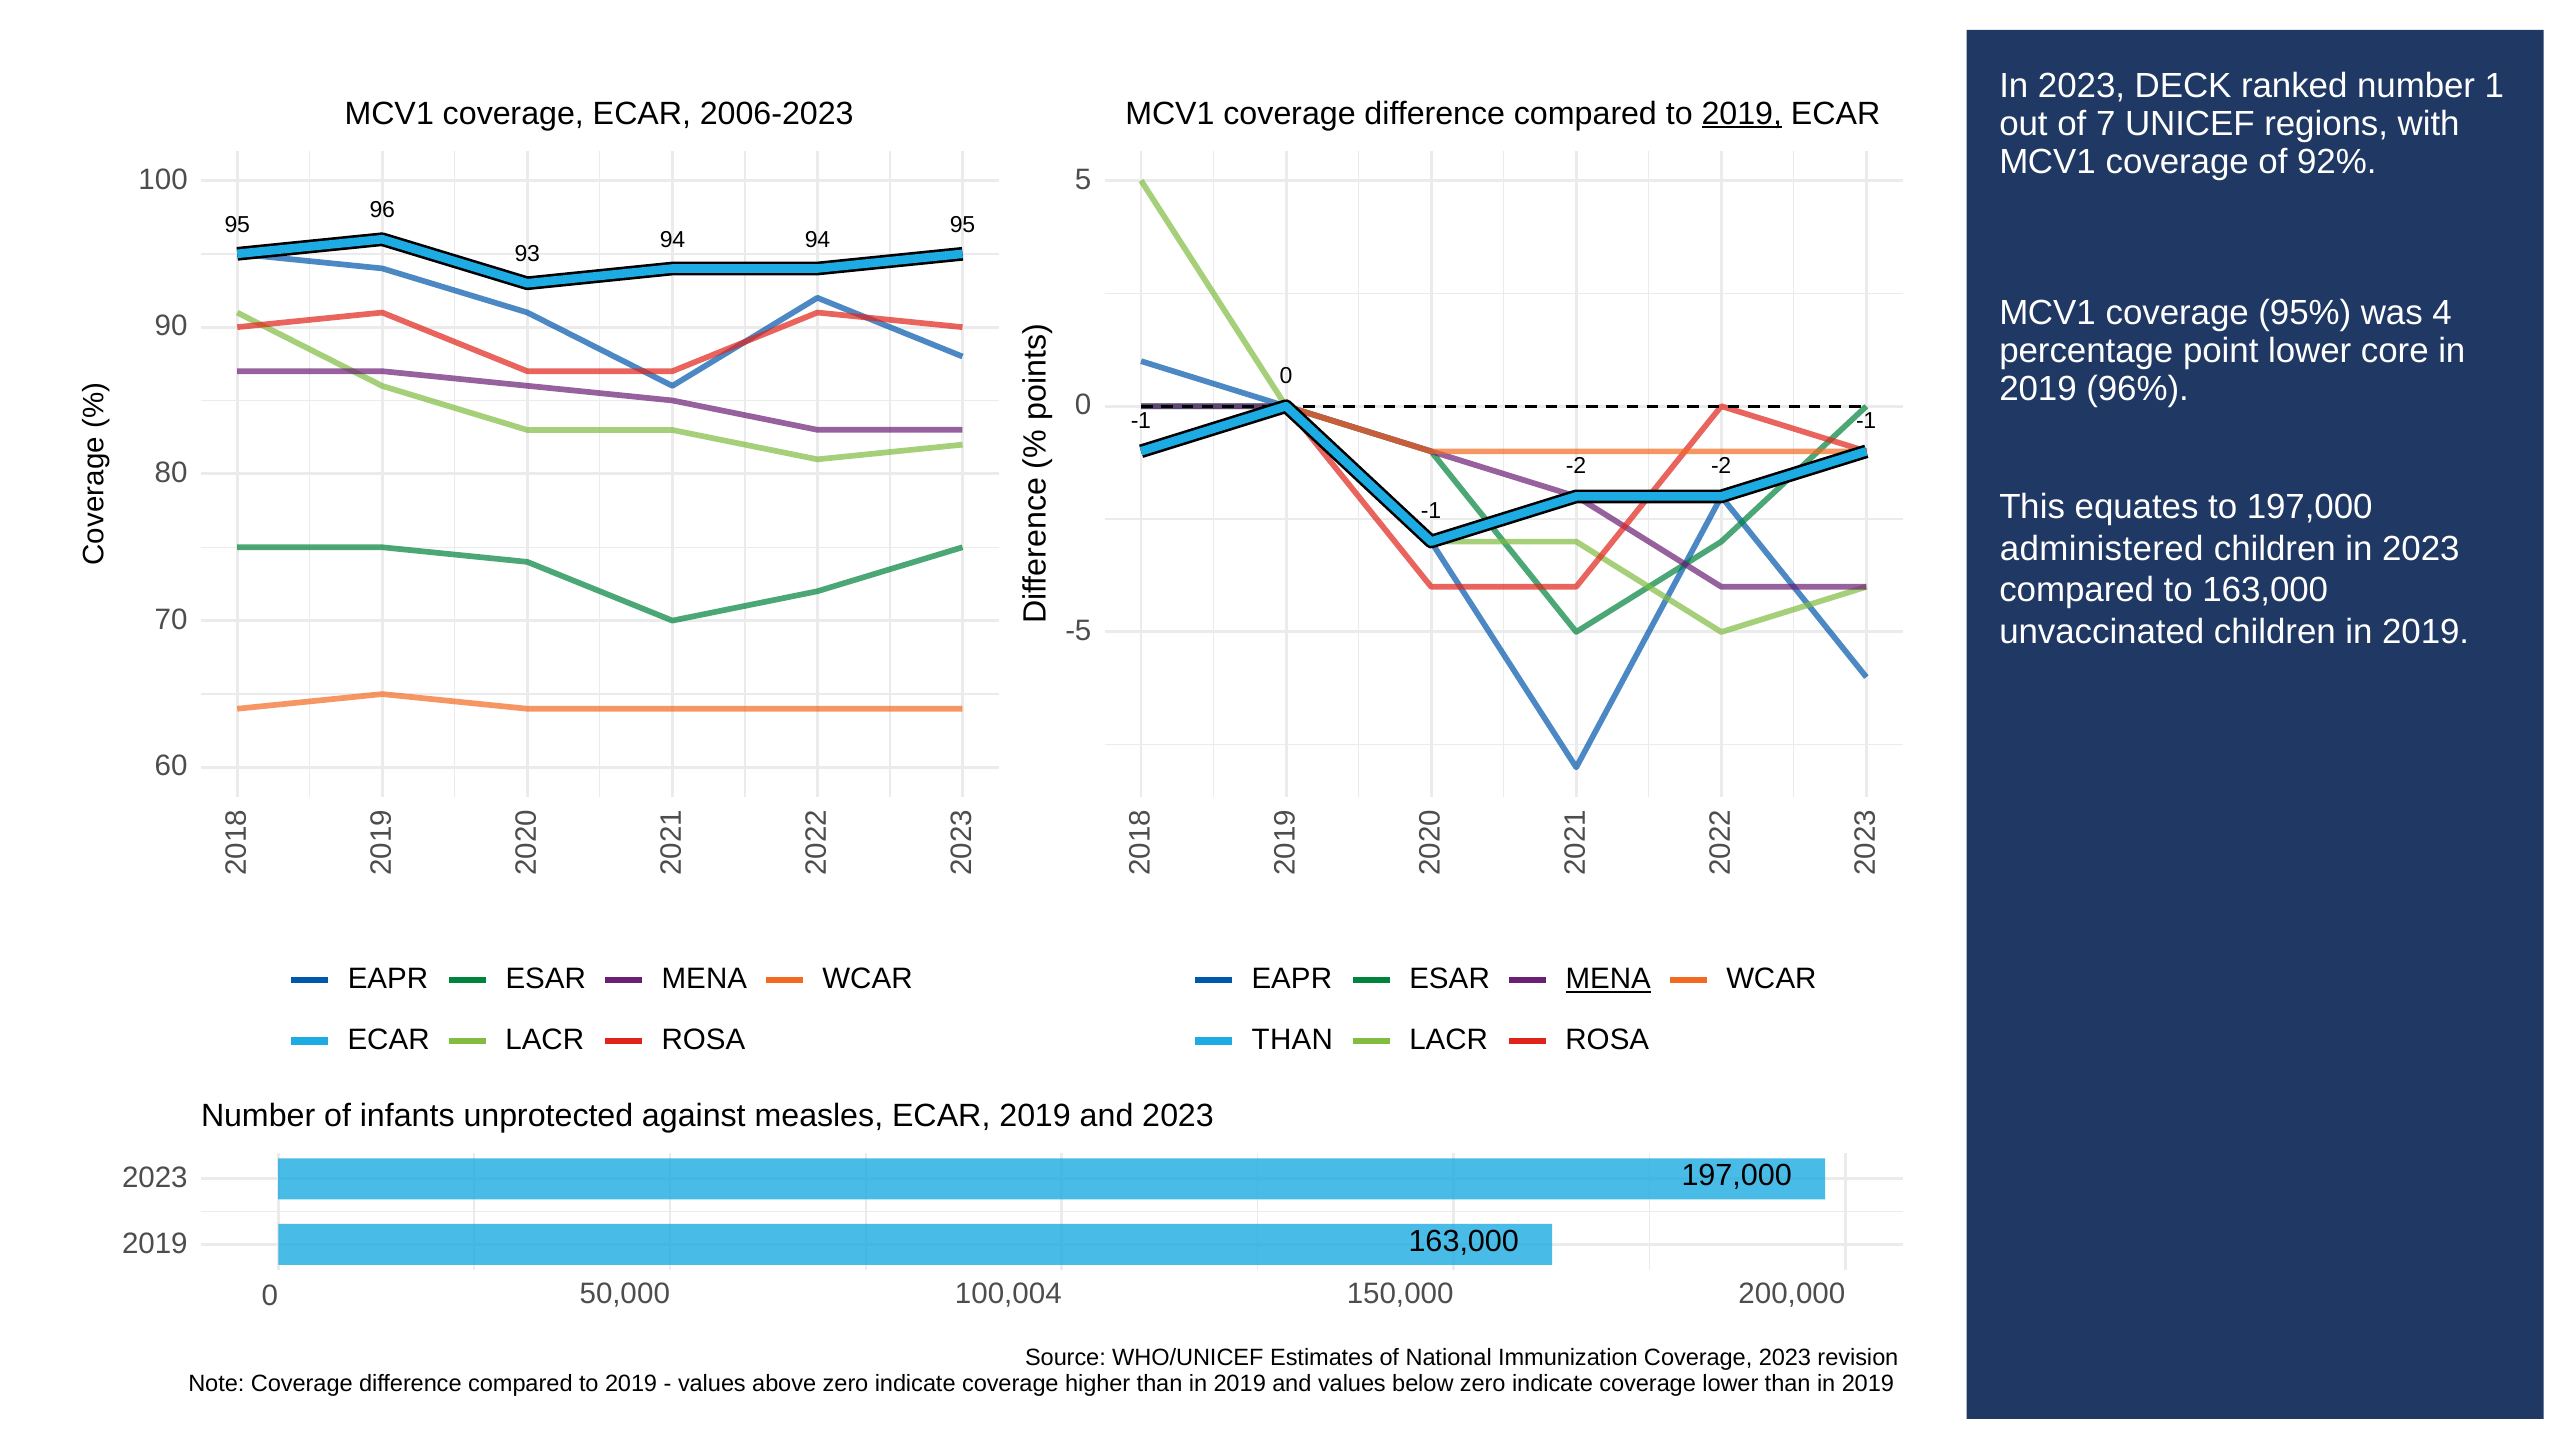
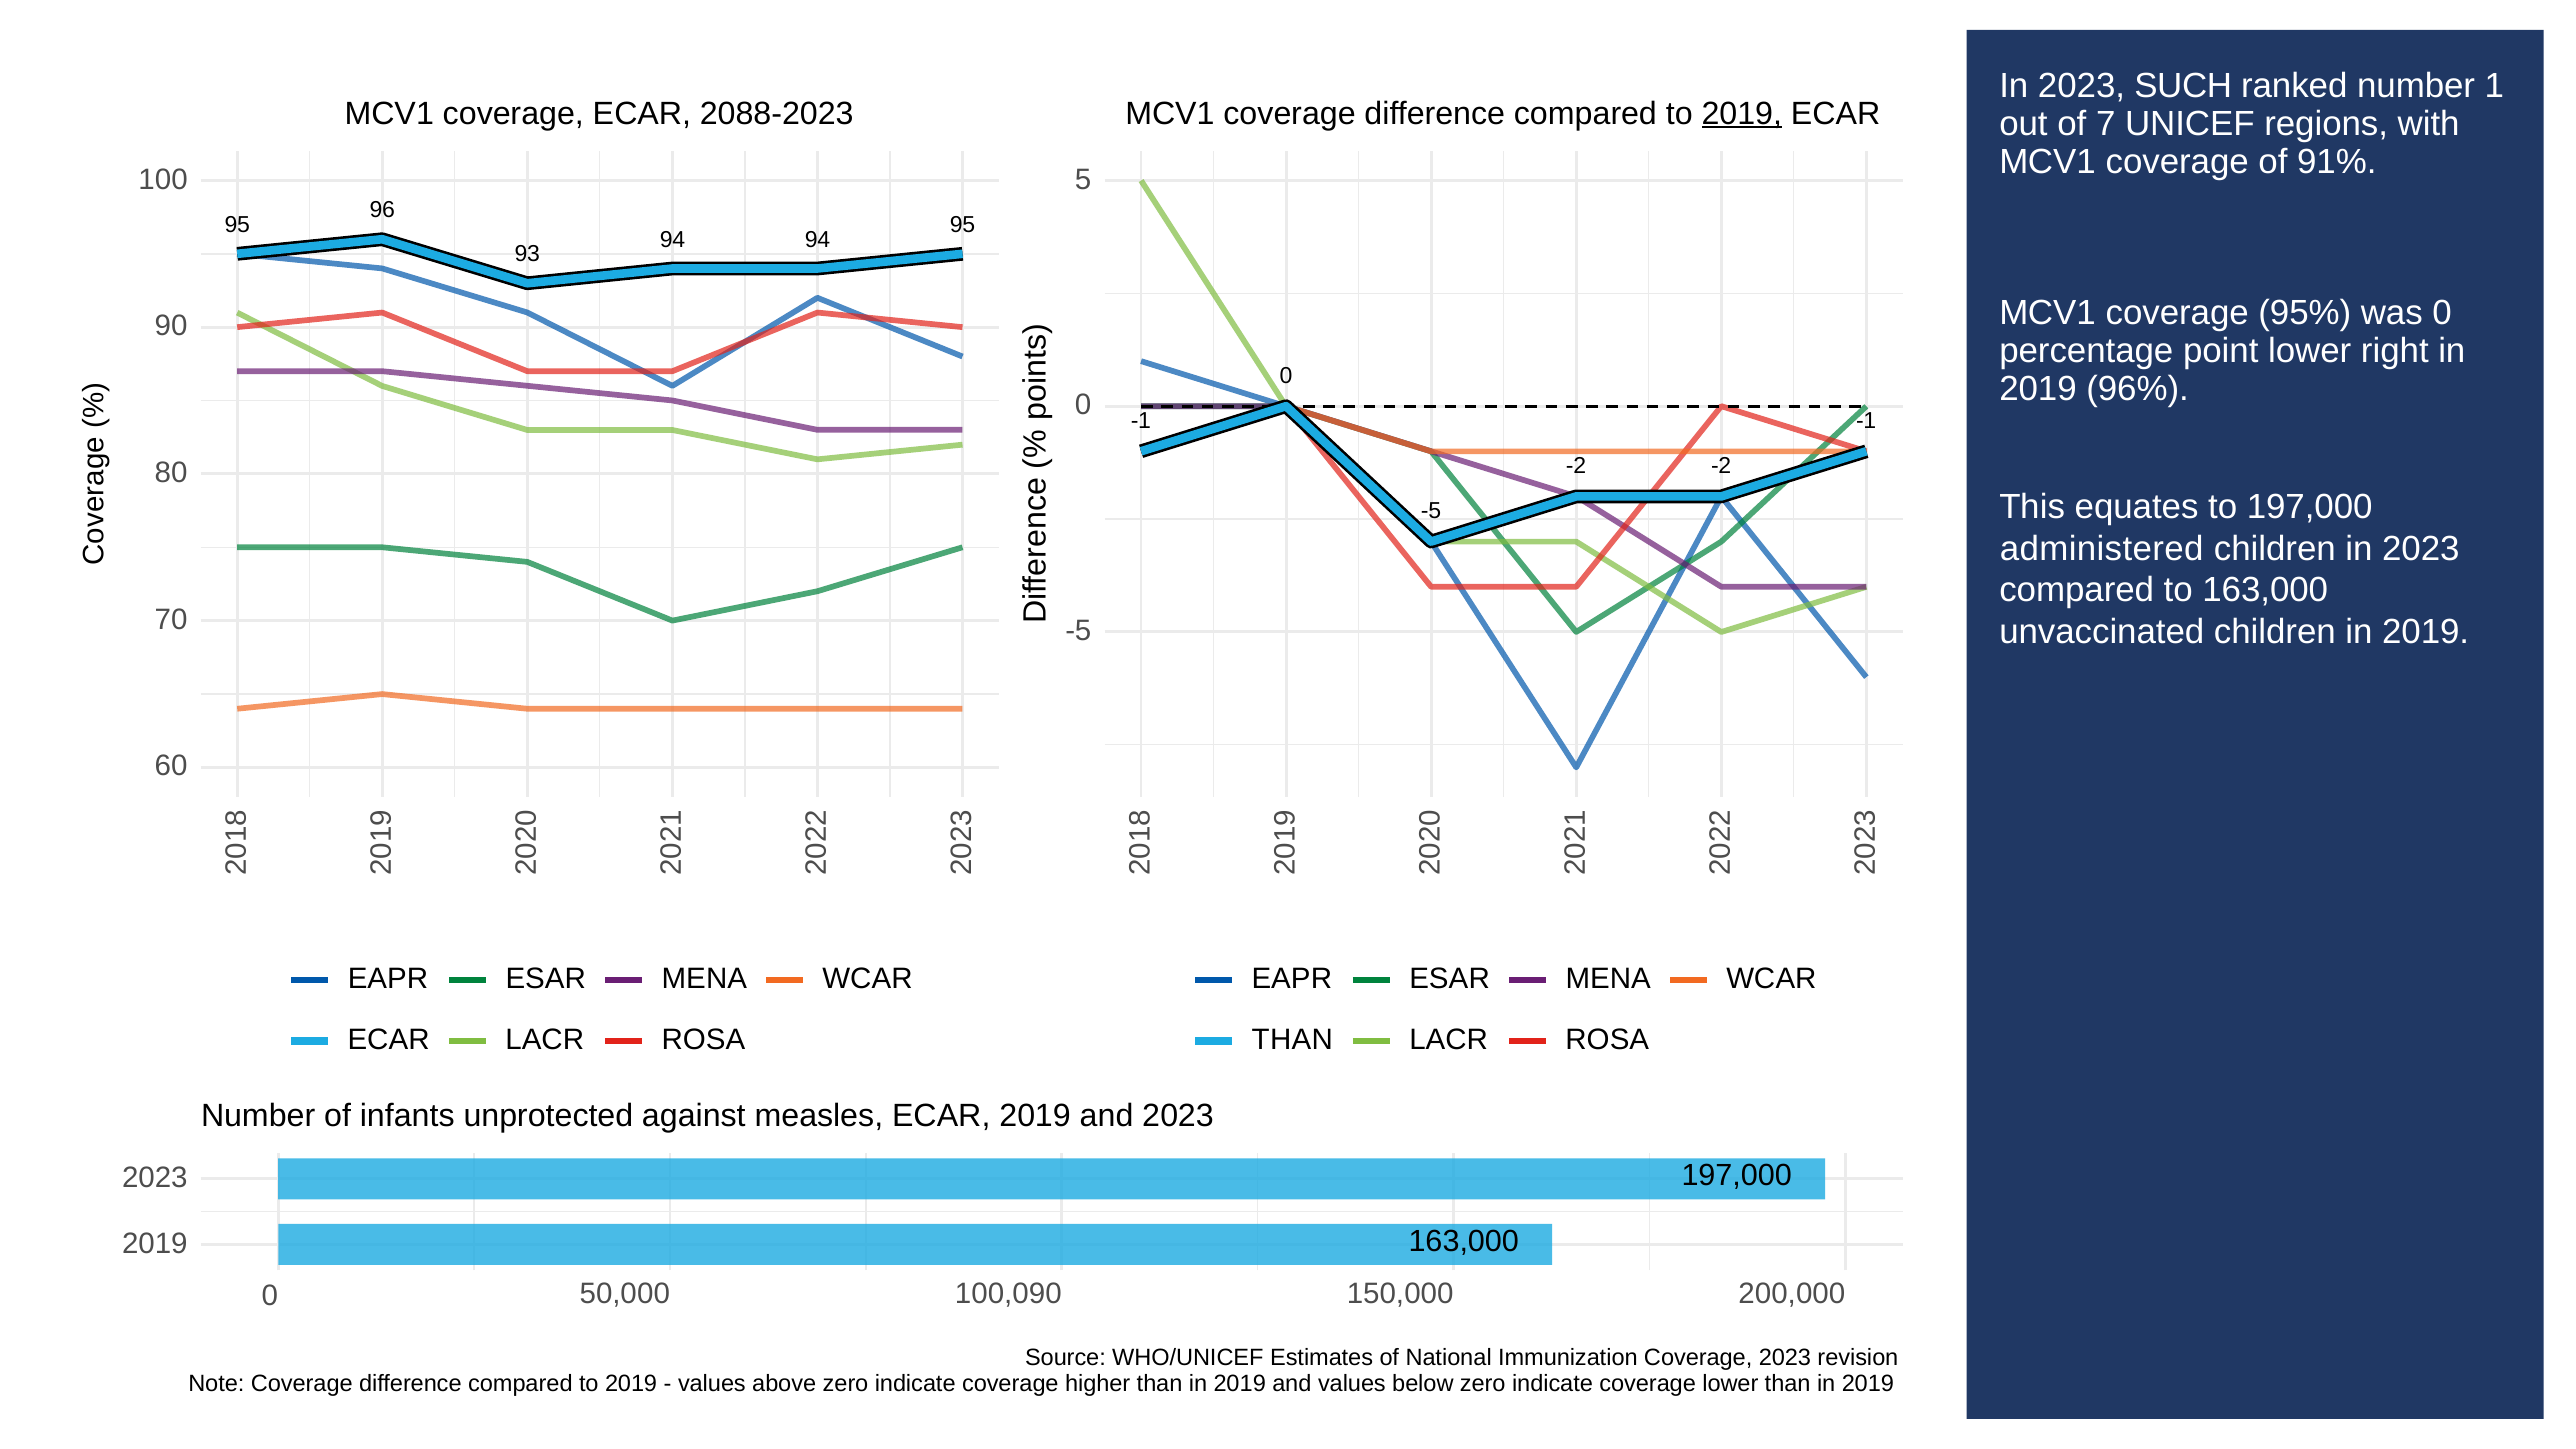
DECK: DECK -> SUCH (2183, 86)
2006-2023: 2006-2023 -> 2088-2023 (777, 114)
92%: 92% -> 91% (2337, 162)
was 4: 4 -> 0 (2442, 313)
core: core -> right (2395, 351)
-1: -1 -> -5 (1431, 511)
MENA underline: present -> none (1608, 979)
100,004: 100,004 -> 100,090 (1008, 1294)
